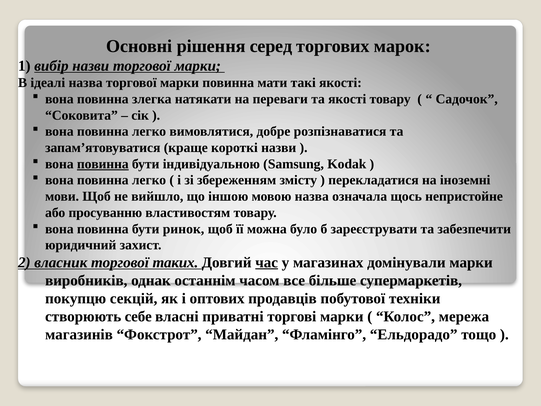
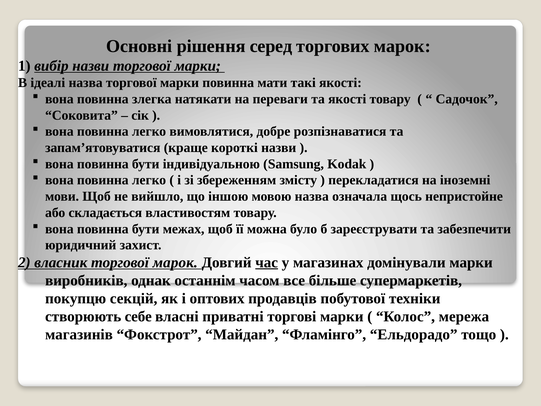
повинна underline: present -> none (103, 164)
просуванню: просуванню -> складається (105, 213)
ринок: ринок -> межах (184, 229)
торгової таких: таких -> марок (175, 262)
